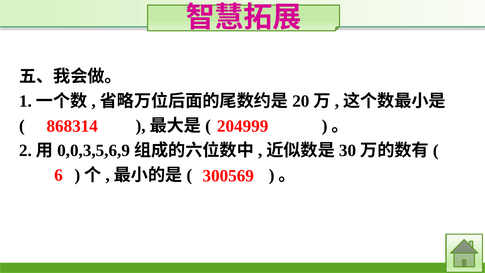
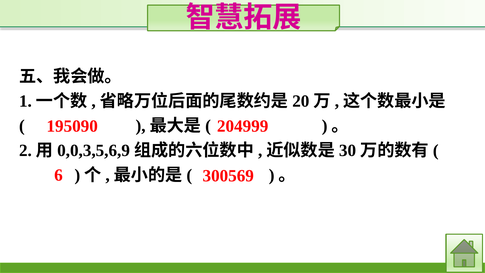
868314: 868314 -> 195090 (72, 126)
